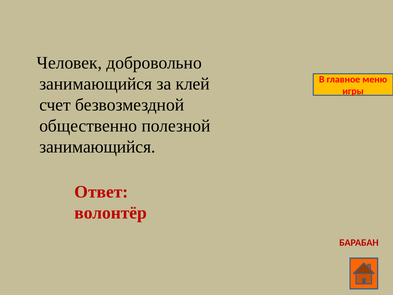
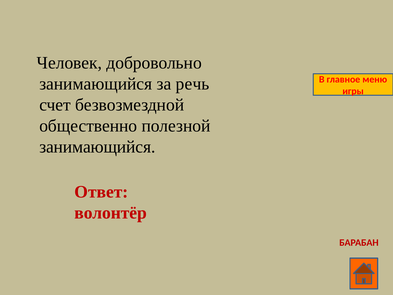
клей: клей -> речь (193, 84)
